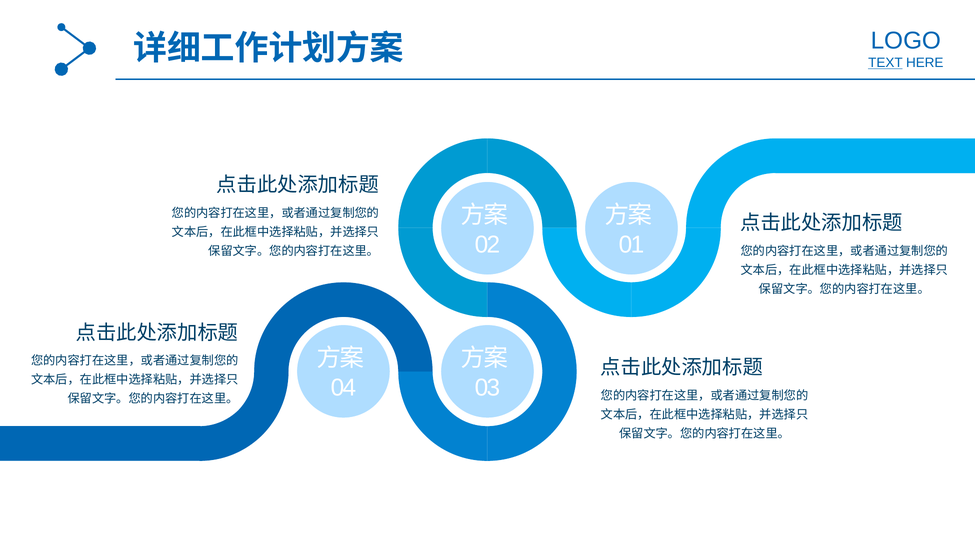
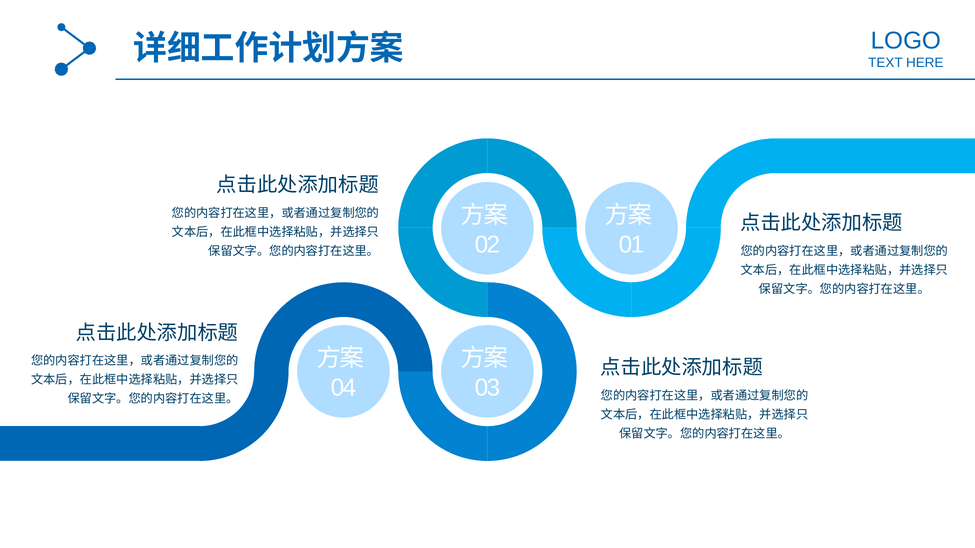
TEXT underline: present -> none (885, 63)
